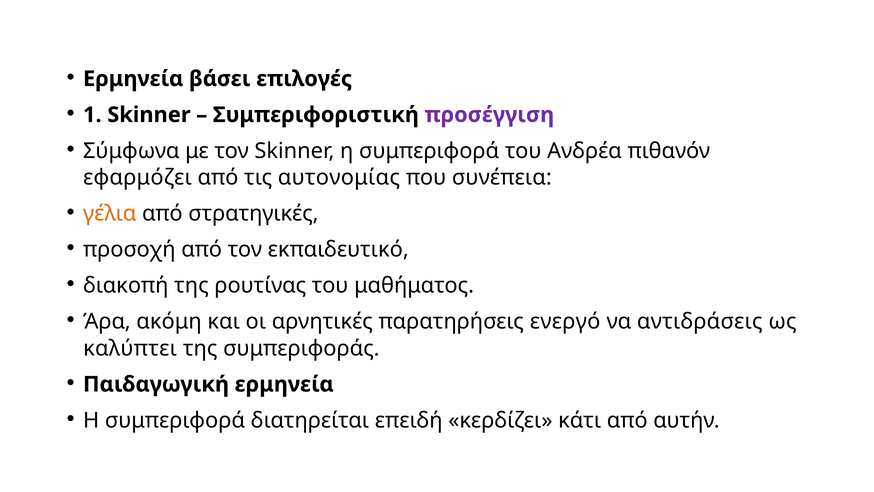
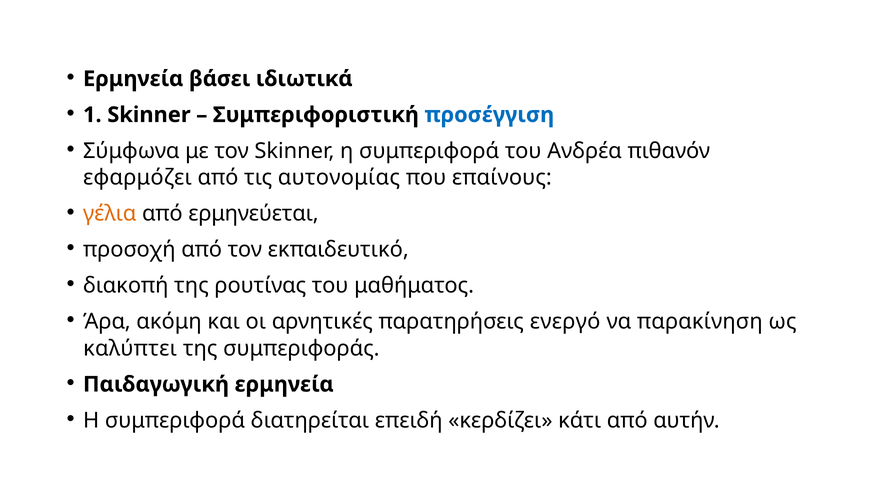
επιλογές: επιλογές -> ιδιωτικά (304, 79)
προσέγγιση colour: purple -> blue (489, 115)
συνέπεια: συνέπεια -> επαίνους (502, 178)
στρατηγικές: στρατηγικές -> ερμηνεύεται (253, 213)
αντιδράσεις: αντιδράσεις -> παρακίνηση (700, 321)
